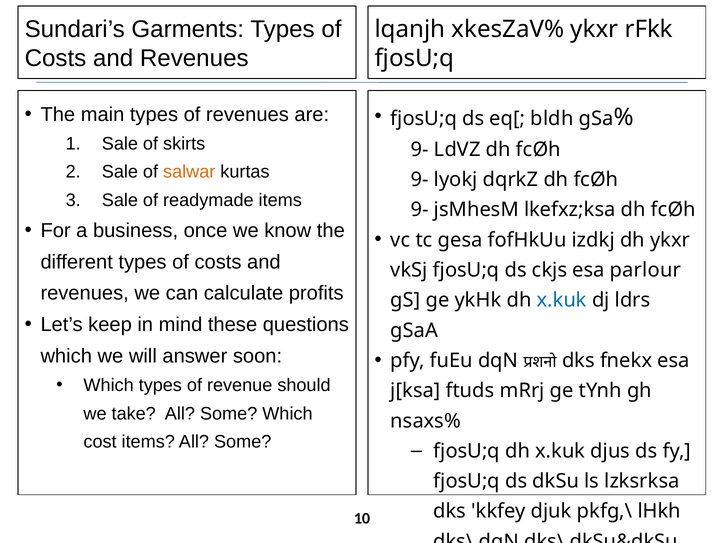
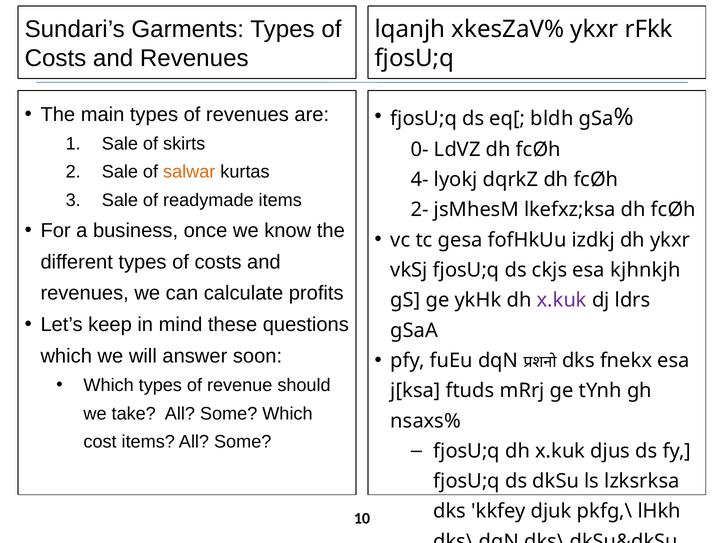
9-: 9- -> 0- (420, 149)
9-: 9- -> 4- (420, 180)
9-: 9- -> 2- (420, 210)
parlour: parlour -> kjhnkjh (645, 270)
x.kuk colour: blue -> purple (562, 300)
